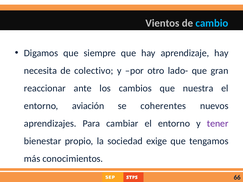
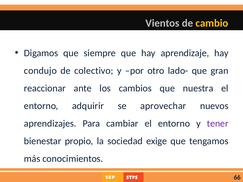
cambio colour: light blue -> yellow (212, 23)
necesita: necesita -> condujo (40, 71)
aviación: aviación -> adquirir (88, 106)
coherentes: coherentes -> aprovechar (163, 106)
